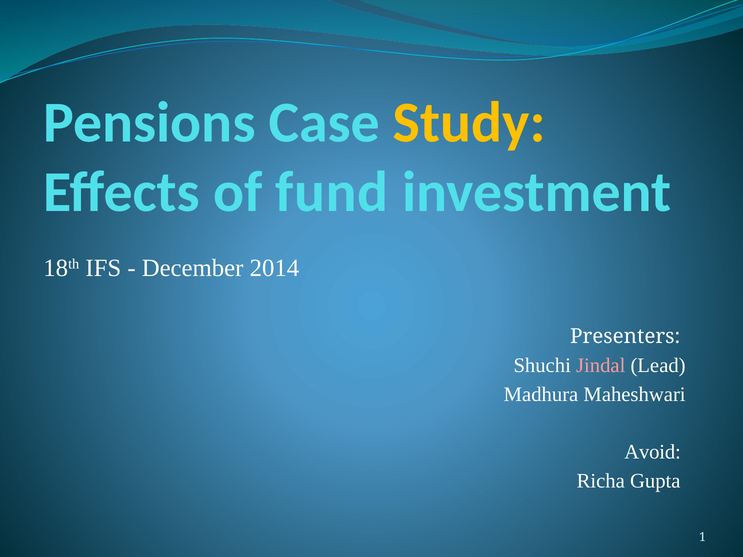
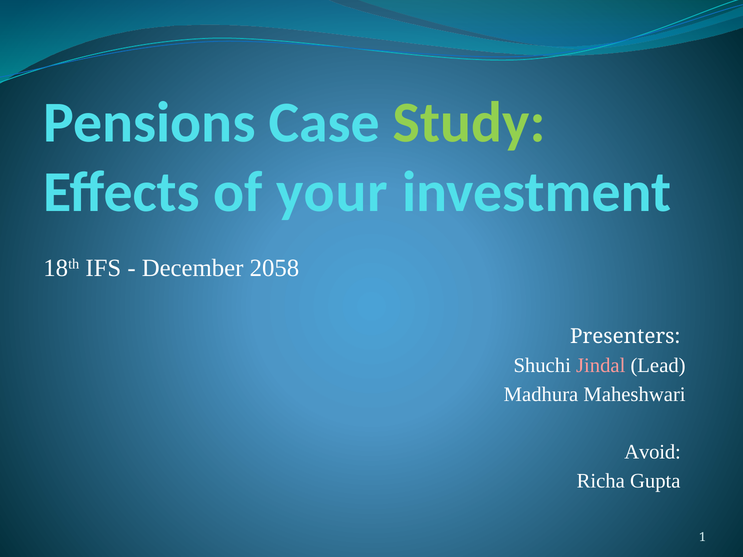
Study colour: yellow -> light green (469, 123)
fund: fund -> your (332, 192)
2014: 2014 -> 2058 (274, 268)
